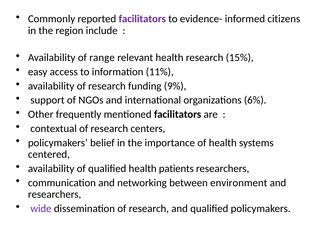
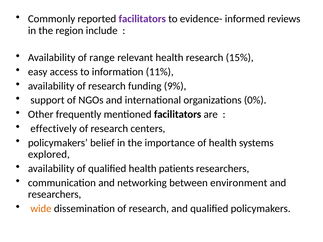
citizens: citizens -> reviews (284, 19)
6%: 6% -> 0% (255, 100)
contextual: contextual -> effectively (54, 129)
centered: centered -> explored (49, 155)
wide colour: purple -> orange (41, 209)
